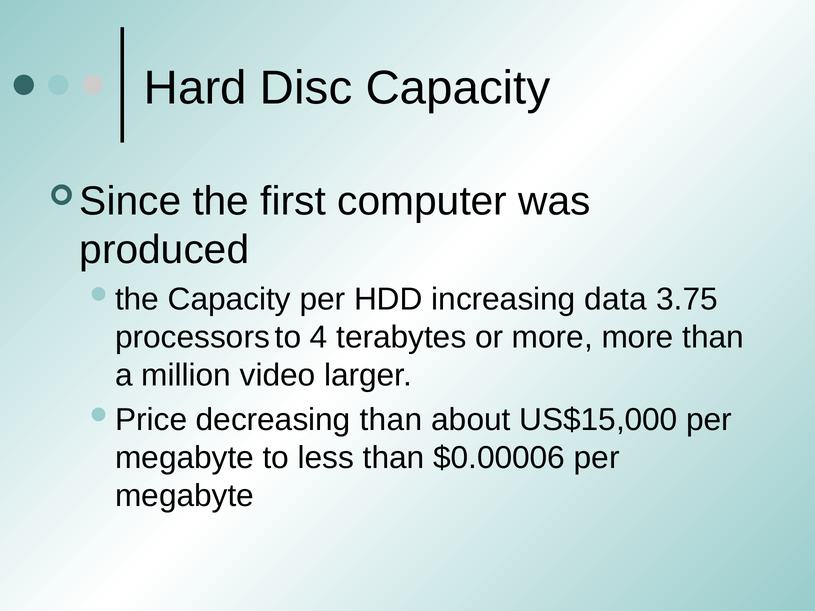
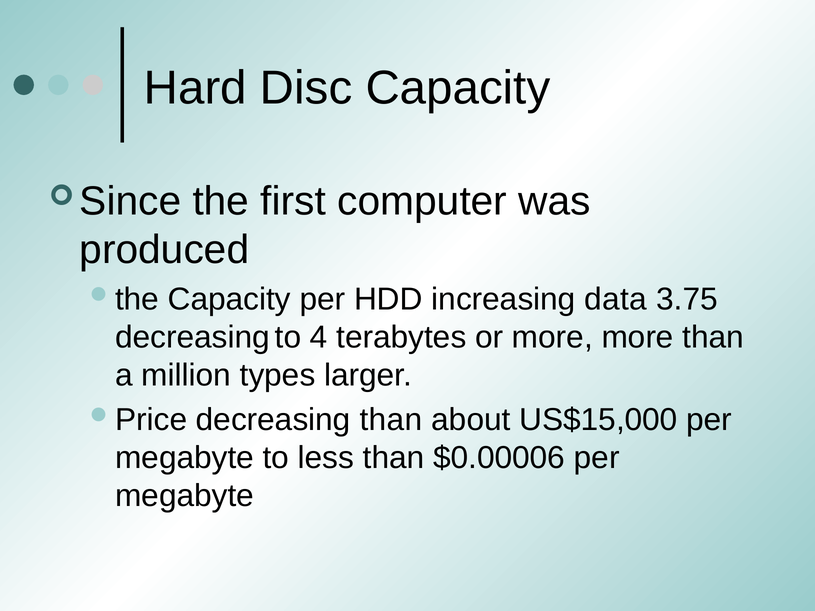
processors: processors -> decreasing (193, 337)
video: video -> types (278, 375)
